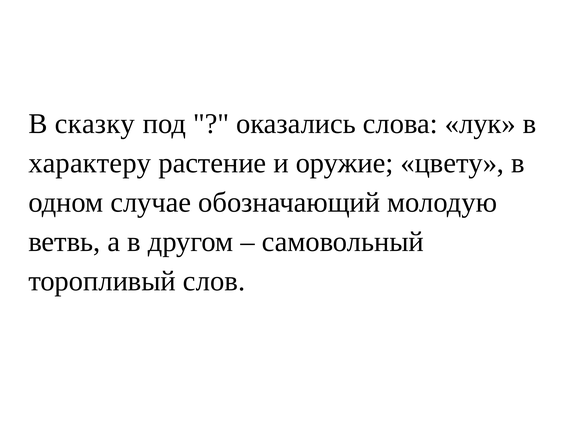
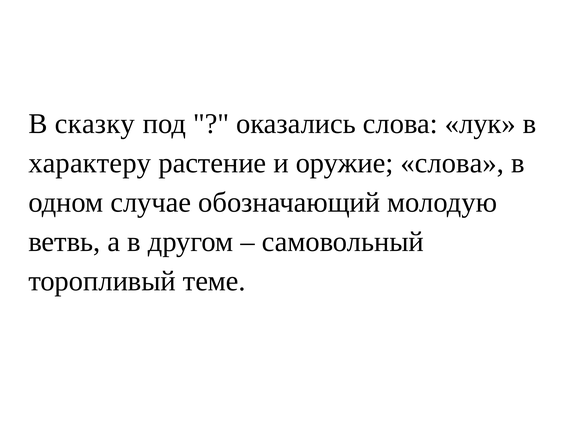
оружие цвету: цвету -> слова (452, 163)
слов: слов -> теме (214, 281)
